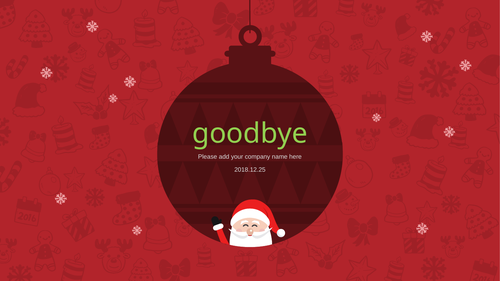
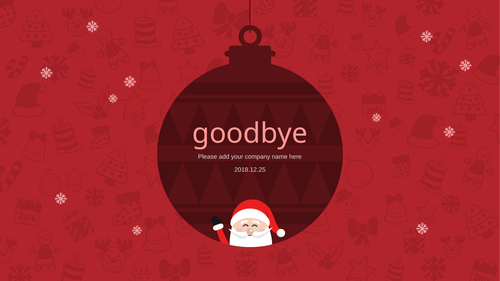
goodbye colour: light green -> pink (250, 134)
